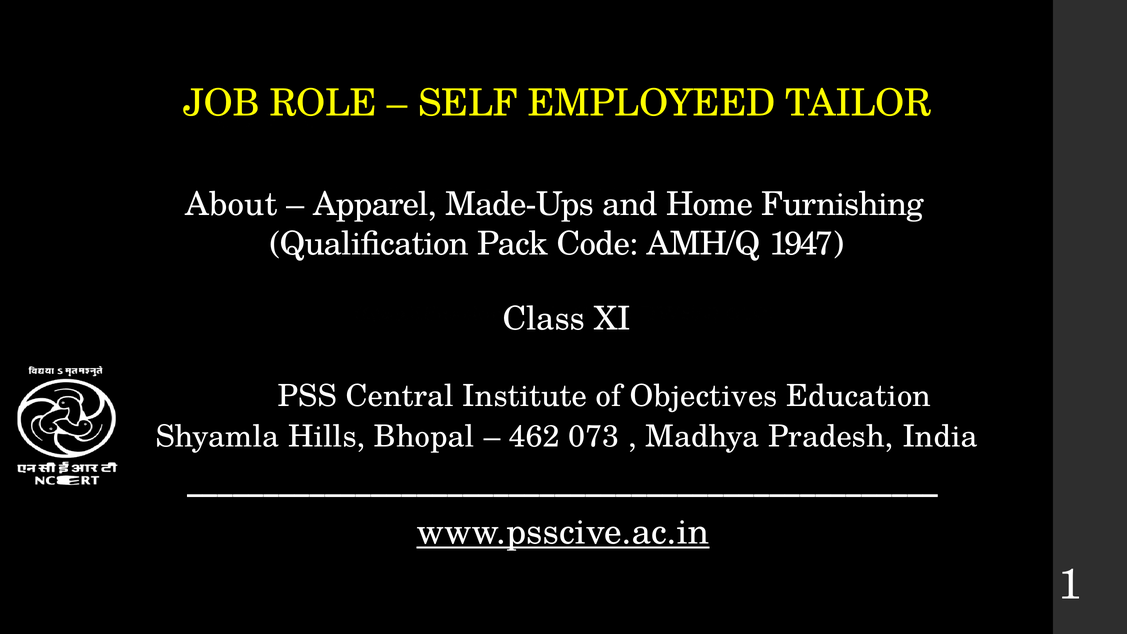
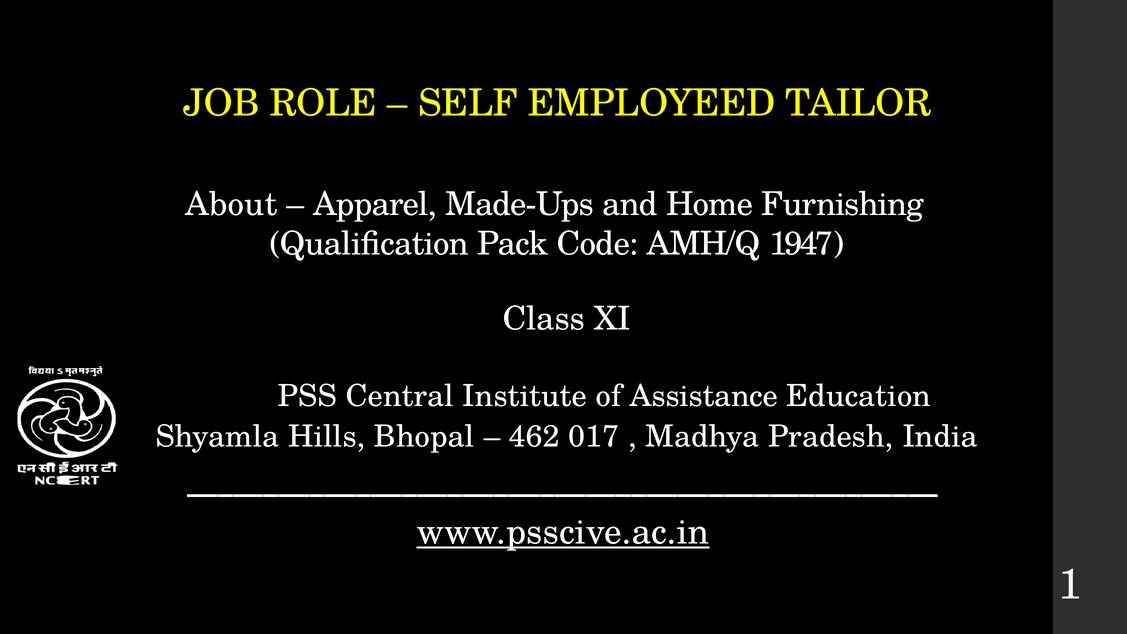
Objectives: Objectives -> Assistance (704, 396)
073: 073 -> 017 (594, 437)
